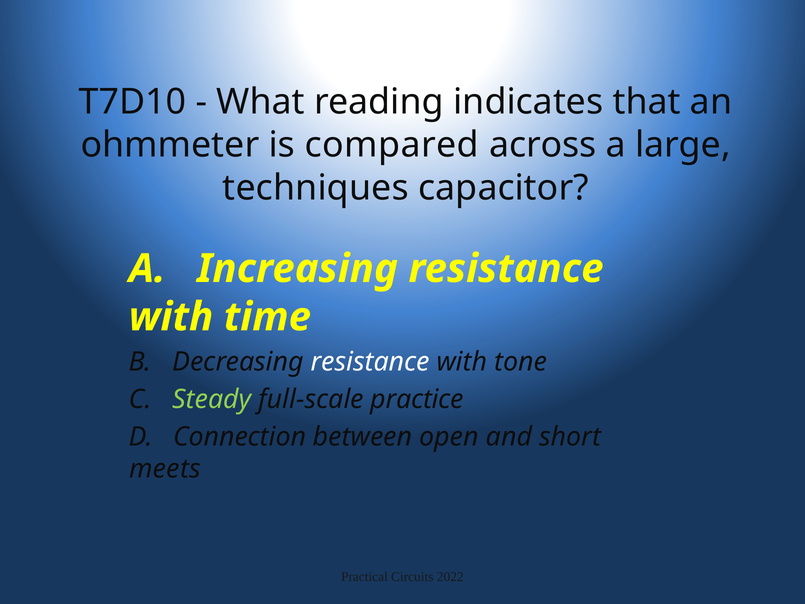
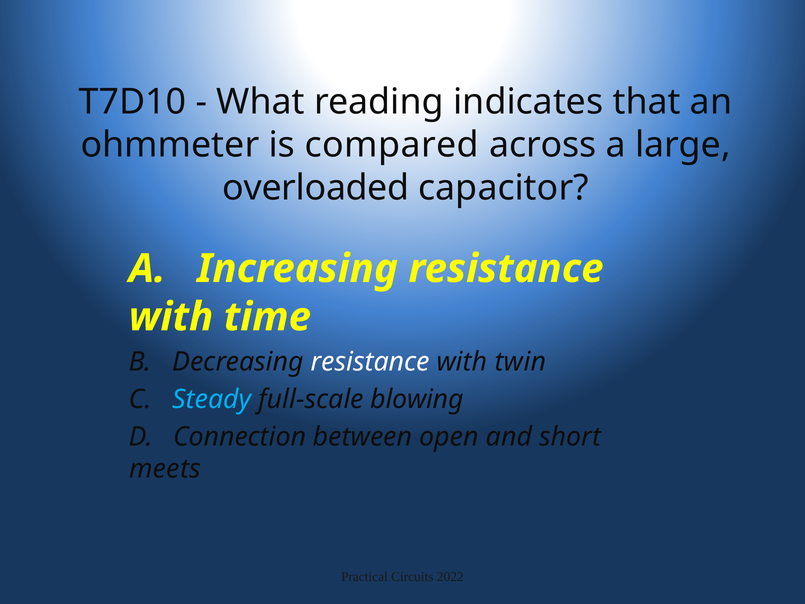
techniques: techniques -> overloaded (316, 188)
tone: tone -> twin (521, 362)
Steady colour: light green -> light blue (212, 399)
practice: practice -> blowing (417, 399)
